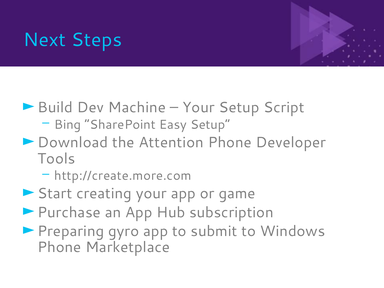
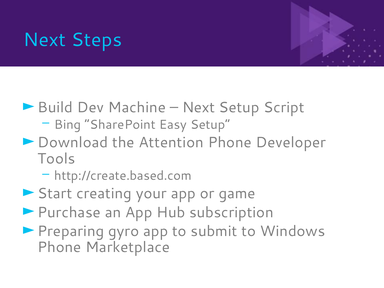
Your: Your -> Next (199, 108)
http://create.more.com: http://create.more.com -> http://create.based.com (123, 176)
